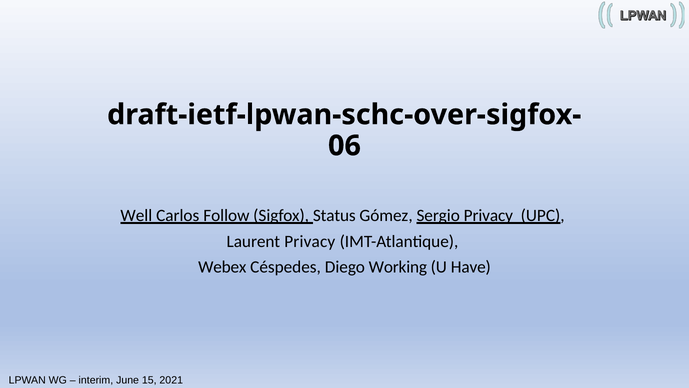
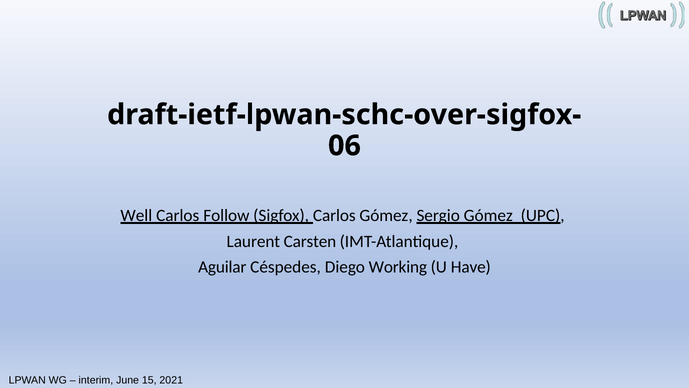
Sigfox Status: Status -> Carlos (334, 215)
Sergio Privacy: Privacy -> Gómez (488, 215)
Laurent Privacy: Privacy -> Carsten (310, 241)
Webex: Webex -> Aguilar (222, 267)
